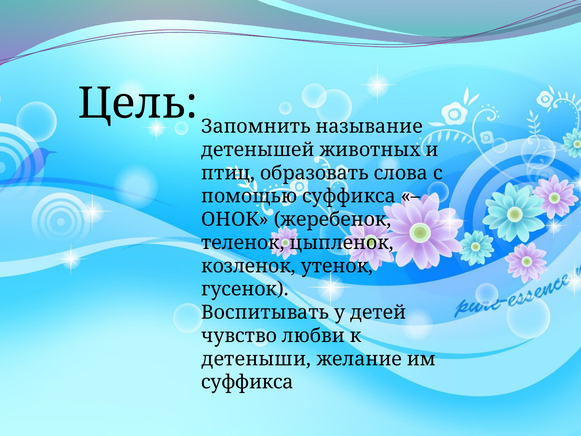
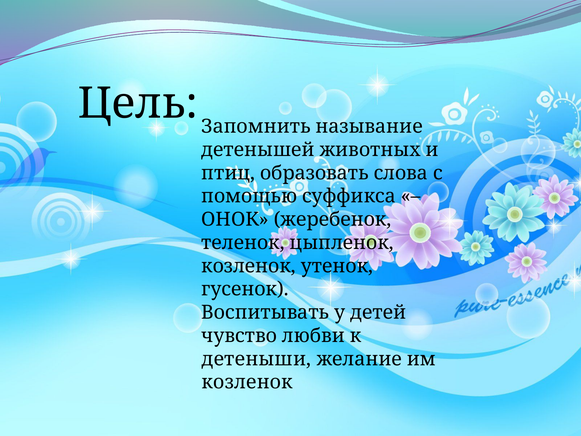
суффикса: суффикса -> козленок (247, 382)
